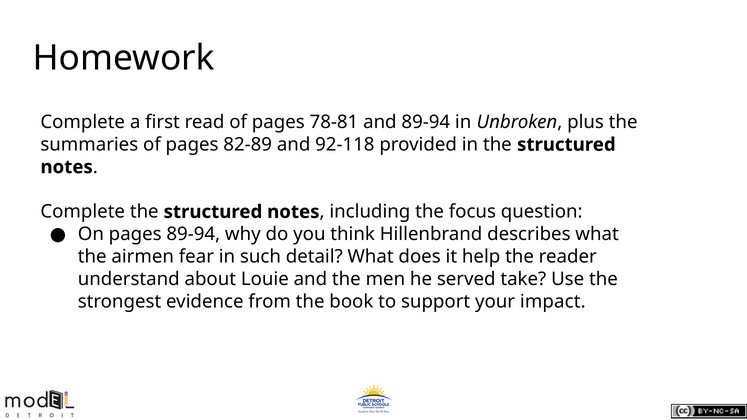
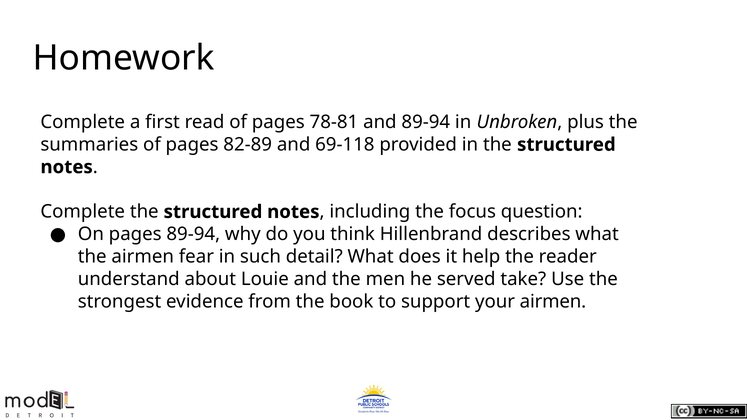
92-118: 92-118 -> 69-118 (345, 145)
your impact: impact -> airmen (553, 302)
